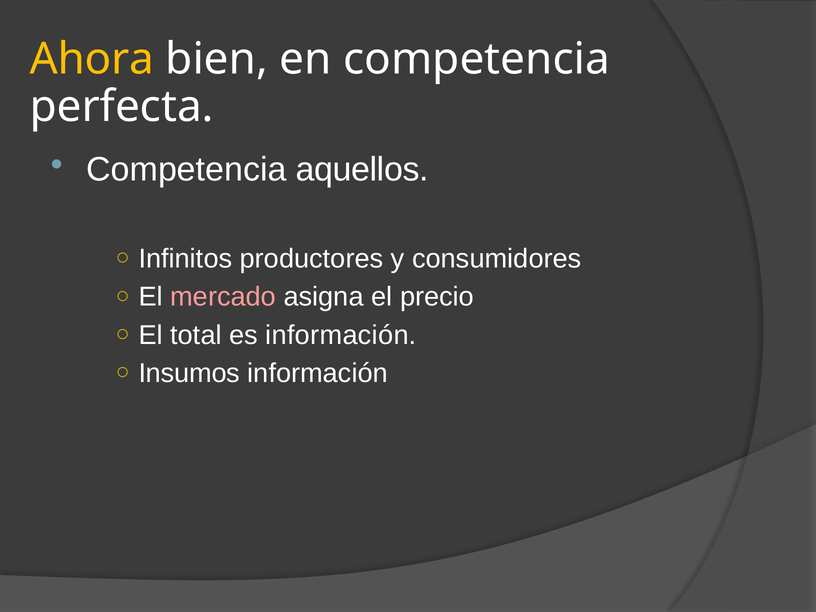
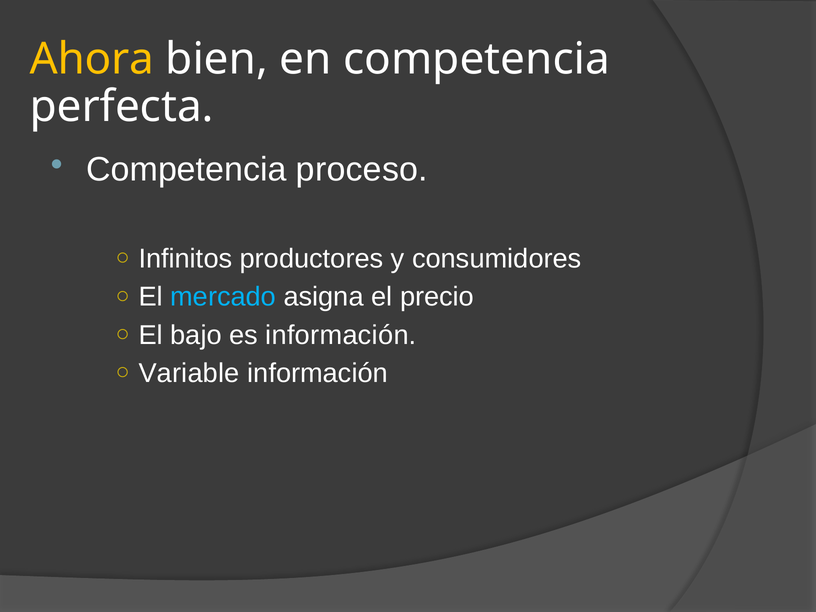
aquellos: aquellos -> proceso (362, 170)
mercado colour: pink -> light blue (223, 297)
total: total -> bajo (196, 335)
Insumos: Insumos -> Variable (189, 373)
